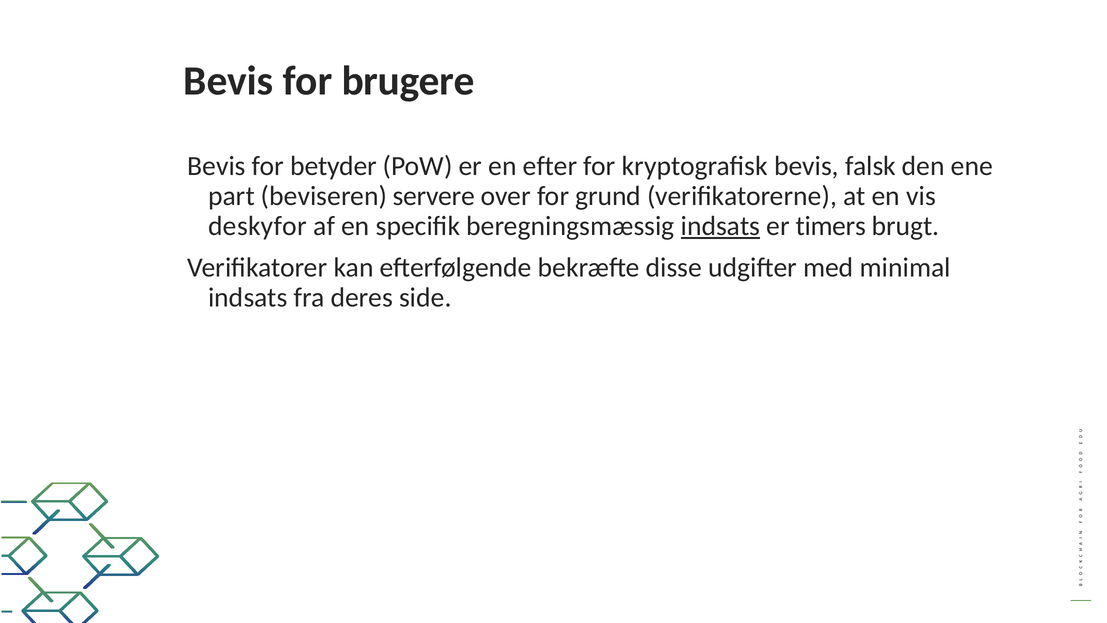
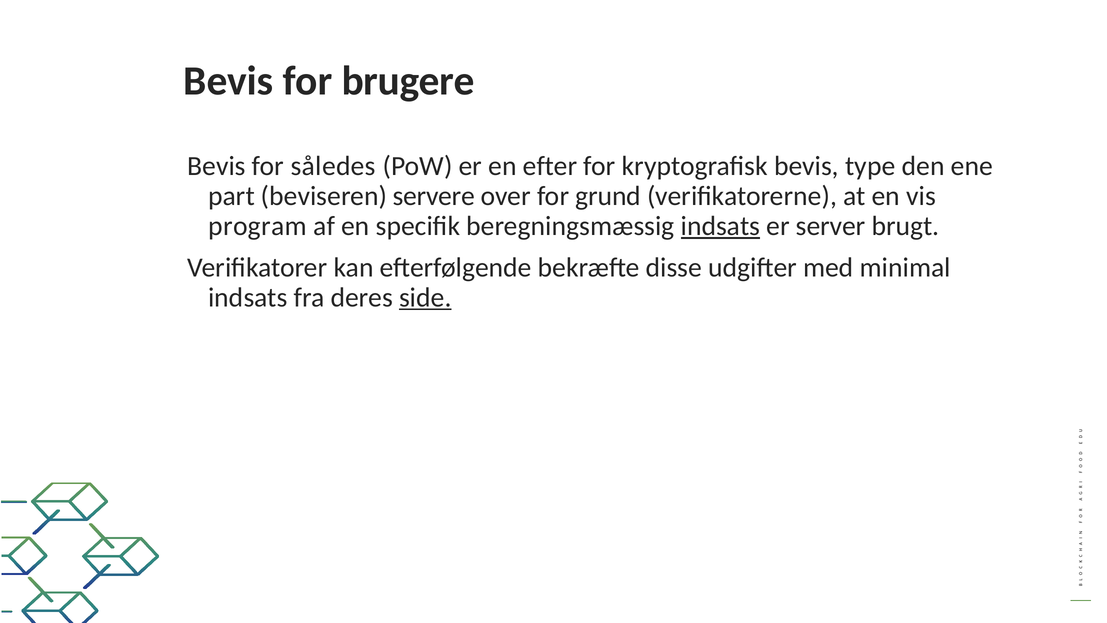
betyder: betyder -> således (333, 166)
falsk: falsk -> type (870, 166)
deskyfor: deskyfor -> program (258, 226)
timers: timers -> server (831, 226)
side underline: none -> present (425, 297)
